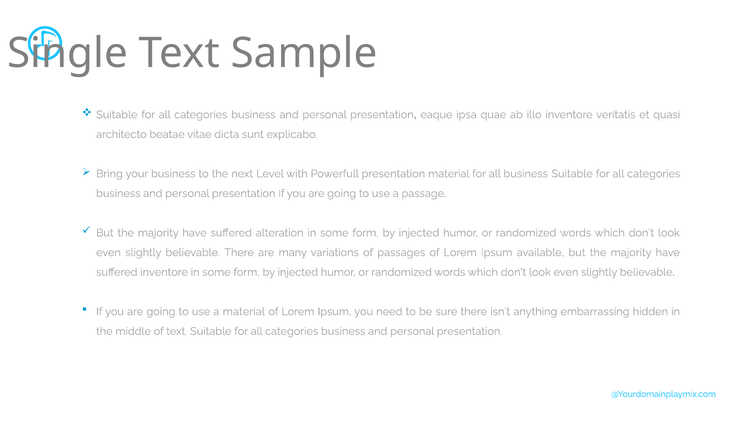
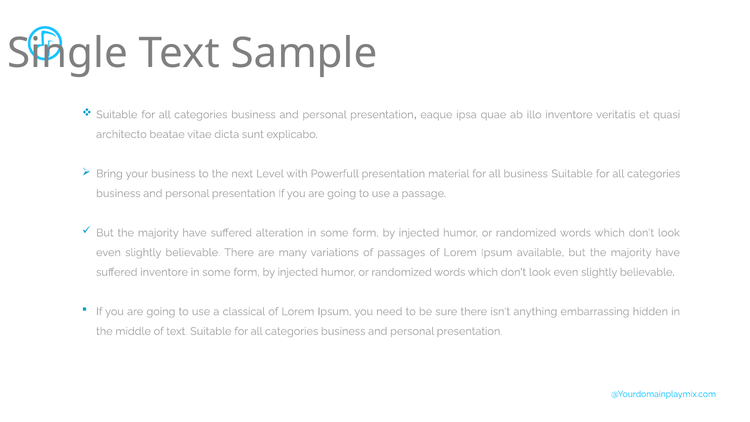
a material: material -> classical (244, 311)
